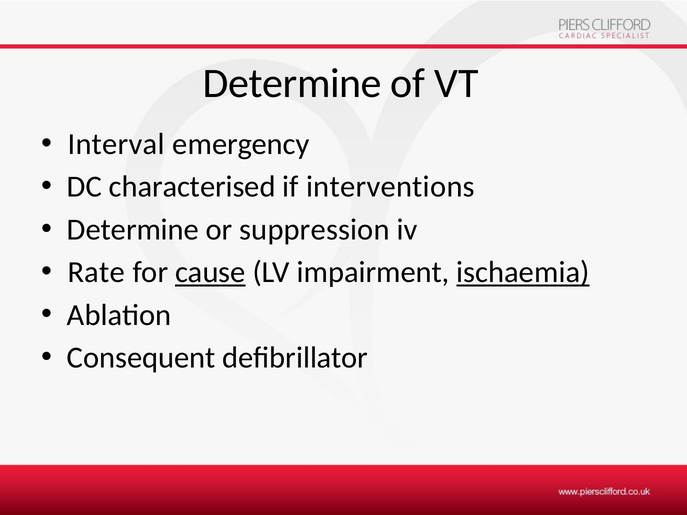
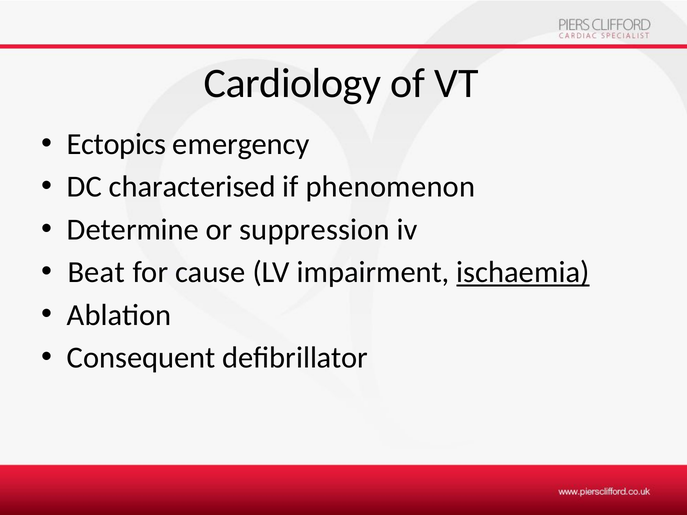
Determine: Determine -> Cardiology (292, 83)
Interval: Interval -> Ectopics (116, 144)
interventions: interventions -> phenomenon (390, 187)
Rate: Rate -> Beat (96, 272)
cause underline: present -> none (210, 272)
